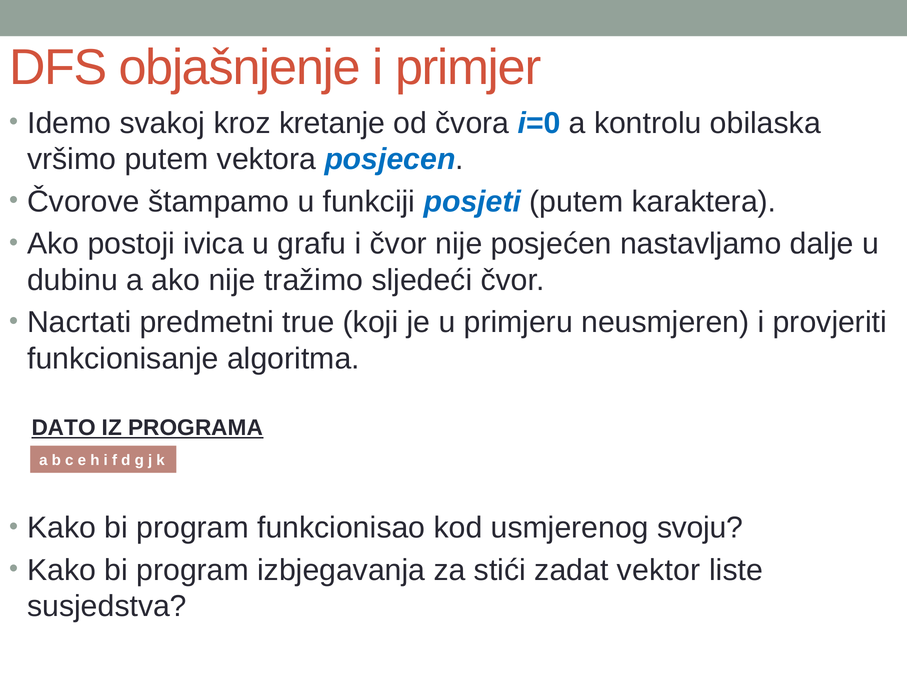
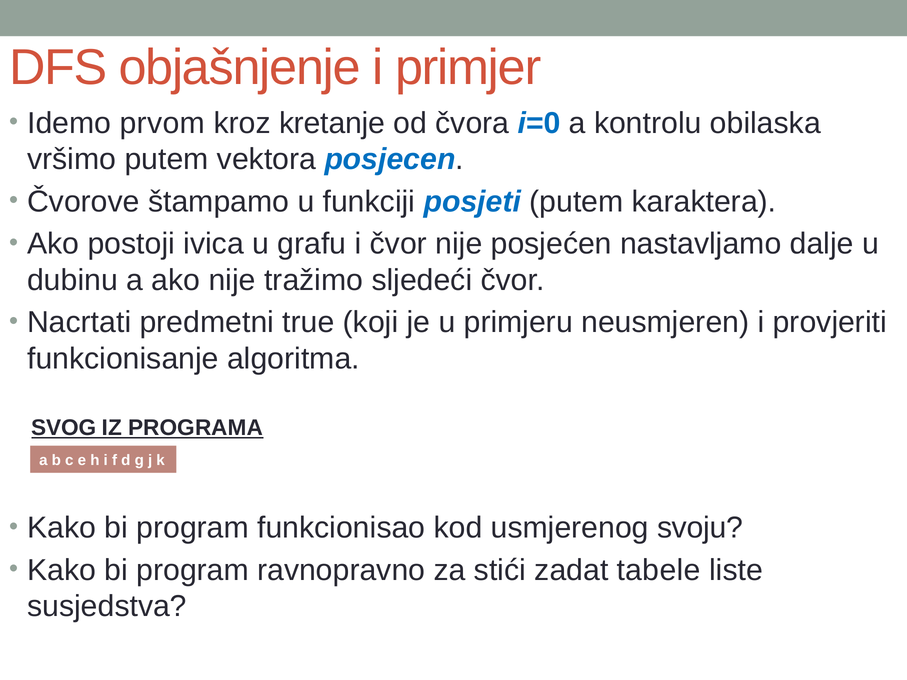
svakoj: svakoj -> prvom (162, 123)
DATO: DATO -> SVOG (64, 428)
izbjegavanja: izbjegavanja -> ravnopravno (341, 570)
vektor: vektor -> tabele (659, 570)
